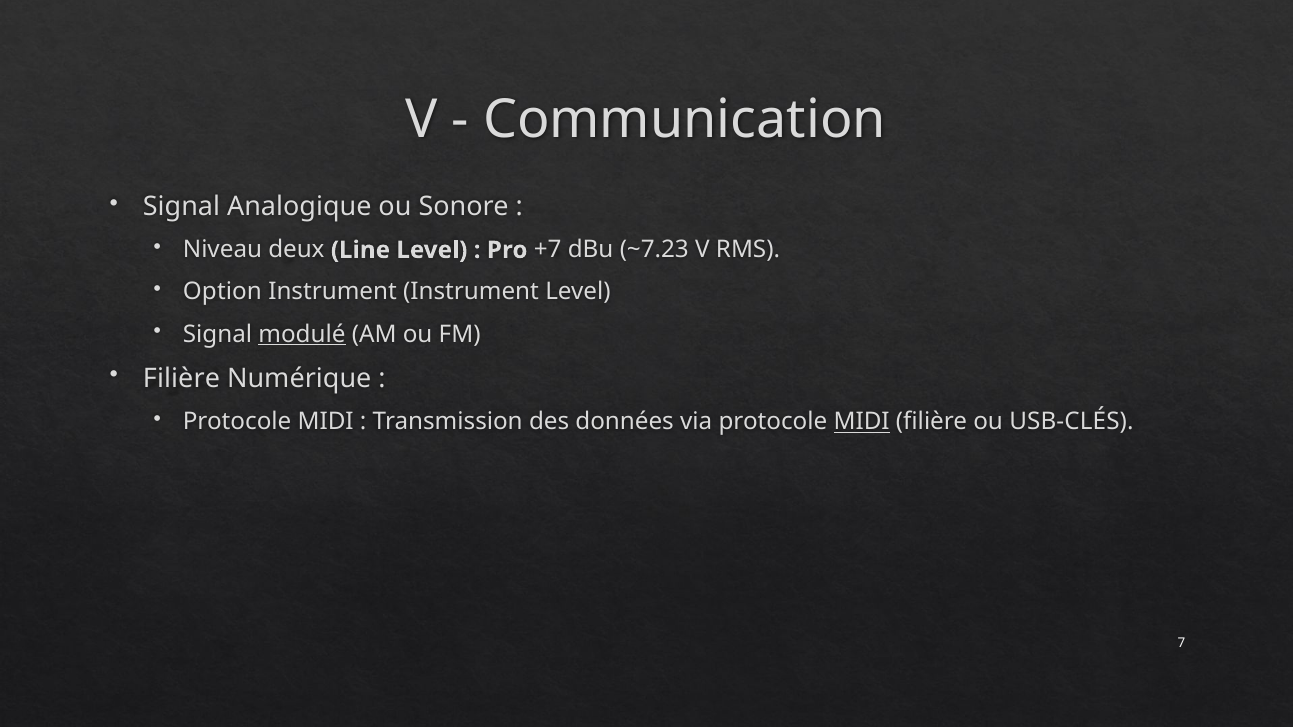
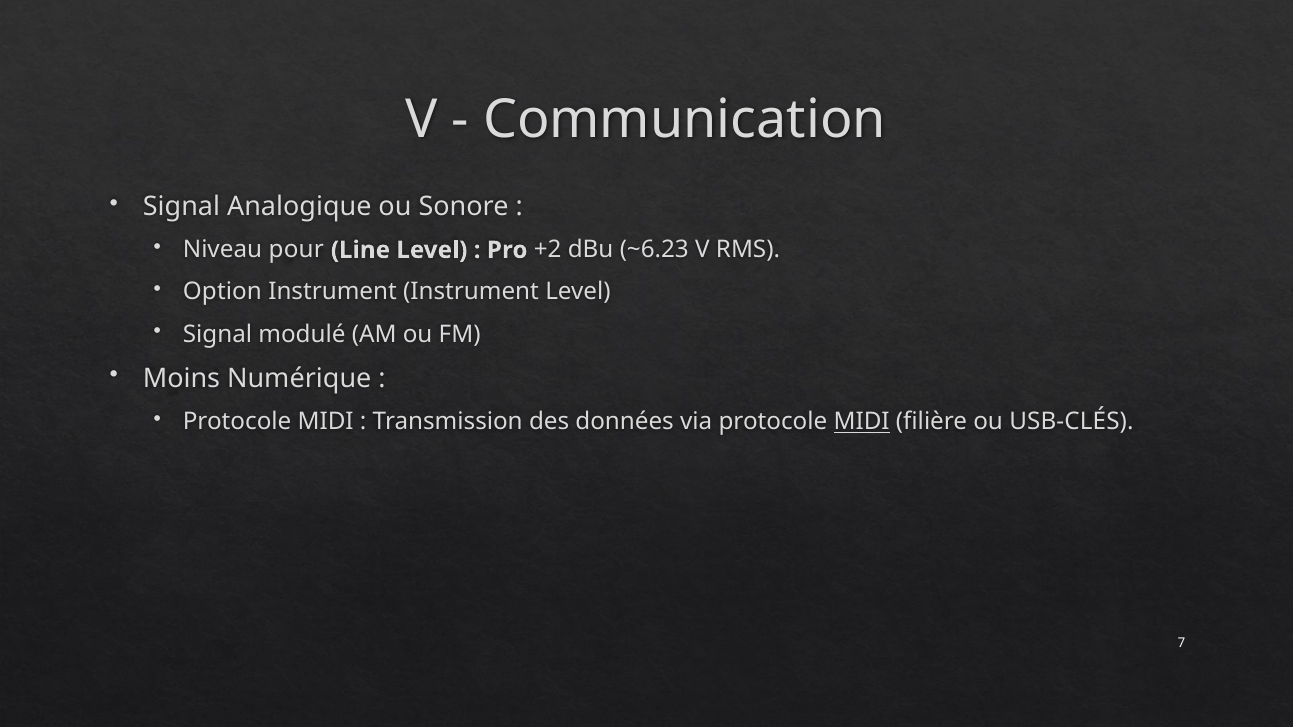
deux: deux -> pour (296, 250)
+7: +7 -> +2 (548, 250)
~7.23: ~7.23 -> ~6.23 (654, 250)
modulé underline: present -> none (302, 334)
Filière: Filière -> Moins (182, 379)
